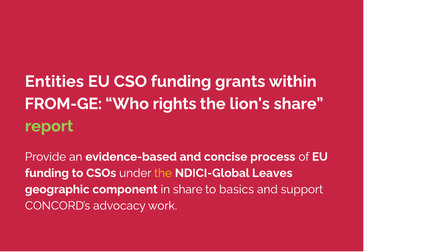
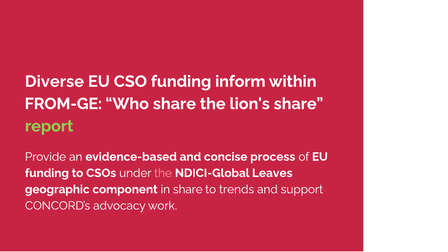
Entities: Entities -> Diverse (54, 81)
grants: grants -> inform (240, 81)
Who rights: rights -> share (174, 104)
the colour: yellow -> pink (163, 173)
basics: basics -> trends (237, 189)
